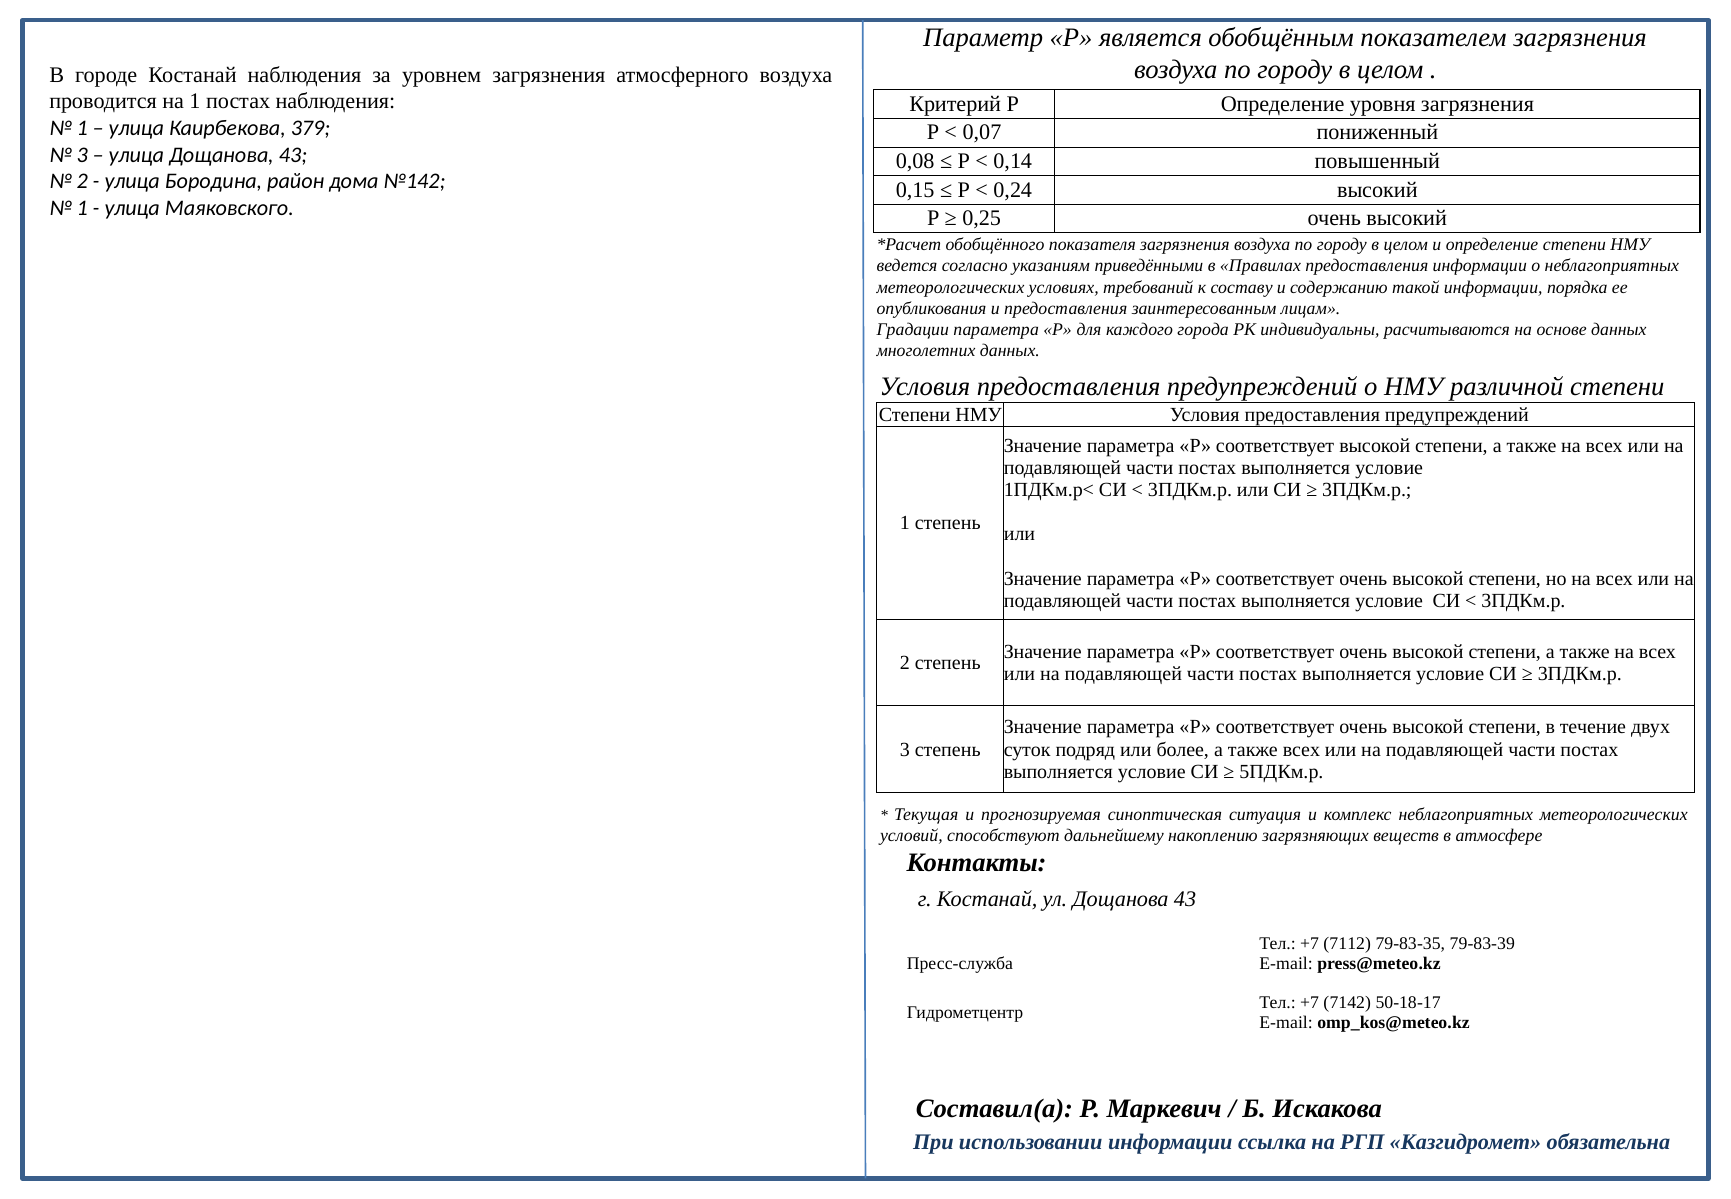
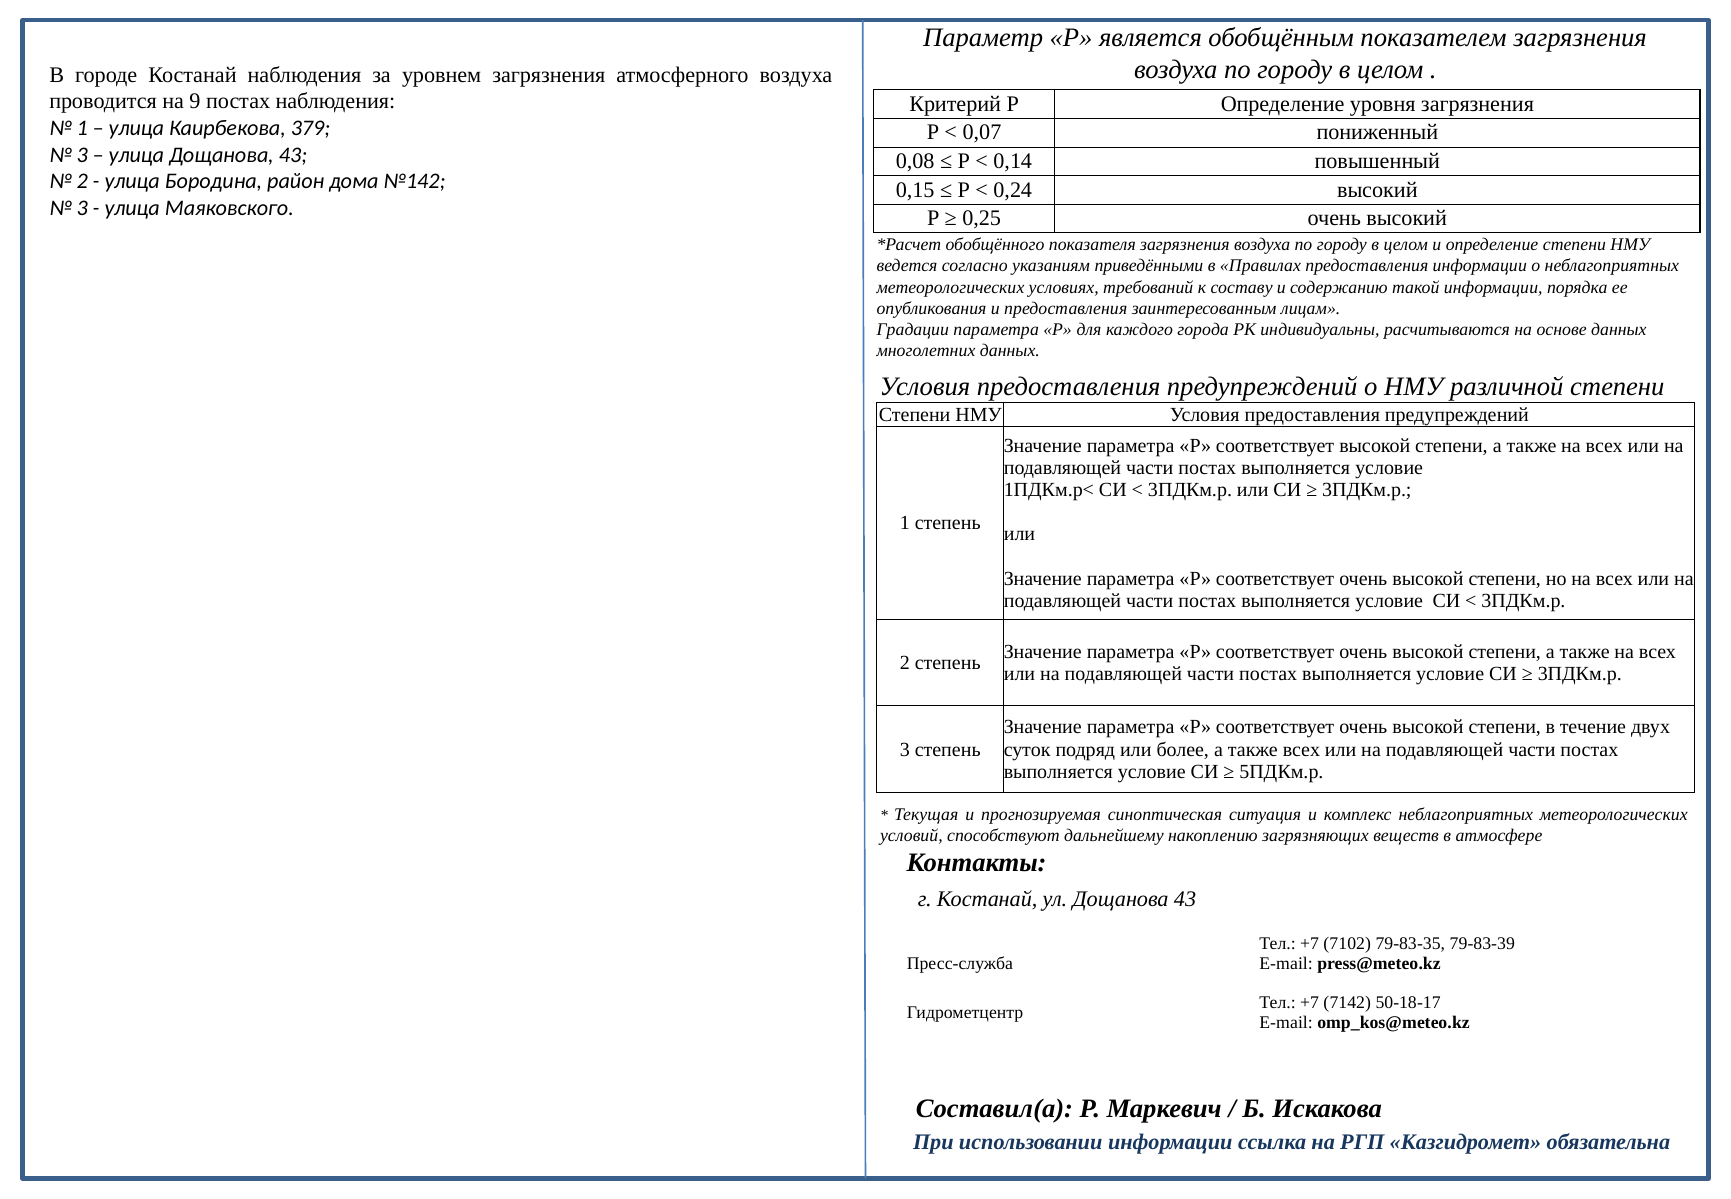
на 1: 1 -> 9 (195, 101)
1: 1 -> 3 (82, 208)
7112: 7112 -> 7102 (1347, 943)
